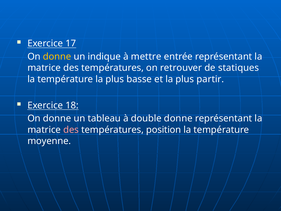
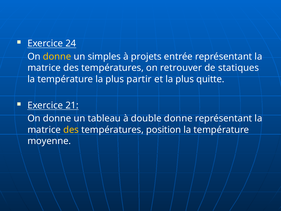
17: 17 -> 24 (71, 43)
indique: indique -> simples (104, 57)
mettre: mettre -> projets (146, 57)
basse: basse -> partir (139, 79)
partir: partir -> quitte (210, 79)
18: 18 -> 21 (72, 105)
des colour: pink -> yellow (71, 130)
